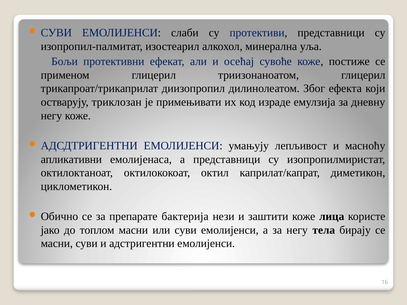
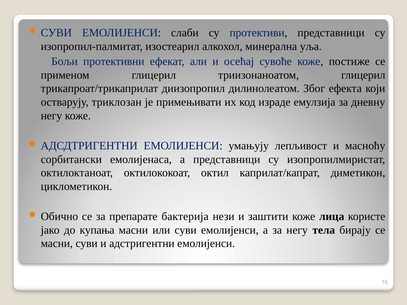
апликативни: апликативни -> сорбитански (71, 159)
топлом: топлом -> купања (97, 230)
